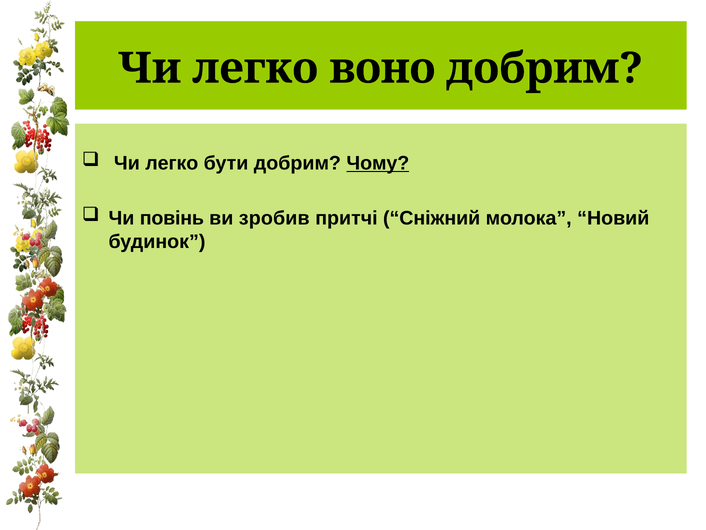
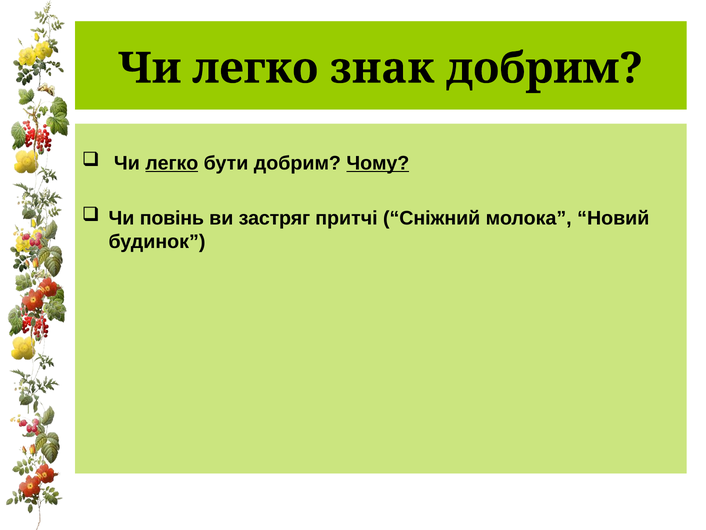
воно: воно -> знак (382, 68)
легко underline: none -> present (172, 163)
зробив: зробив -> застряг (274, 218)
